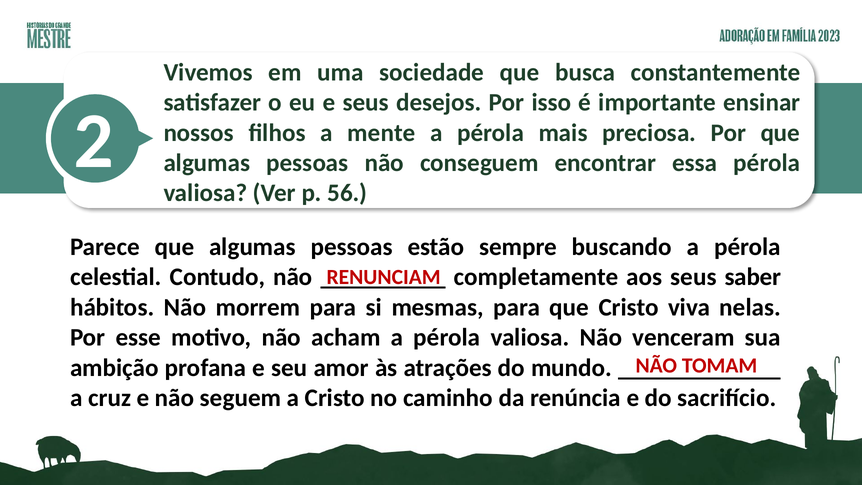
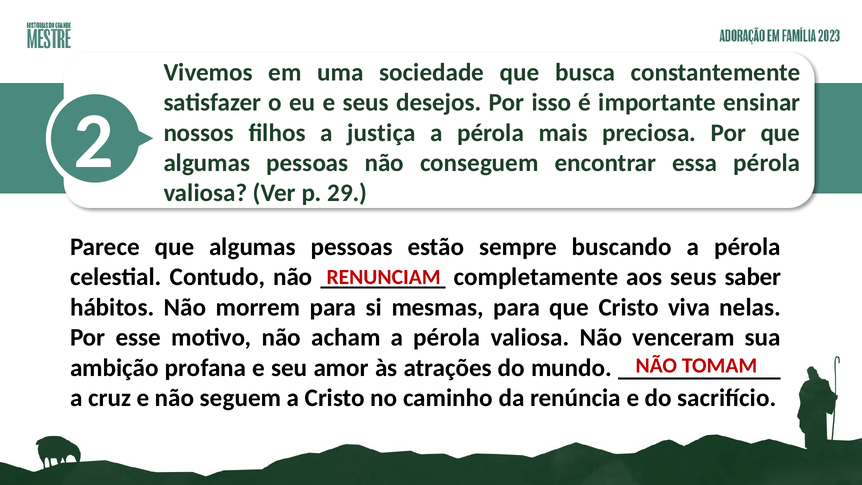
mente: mente -> justiça (381, 133)
56: 56 -> 29 (347, 193)
